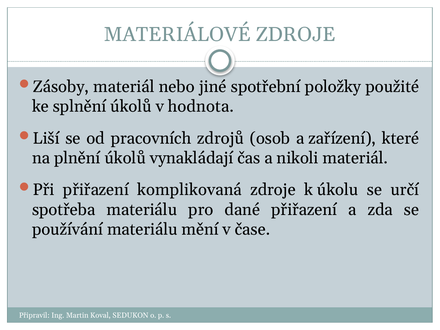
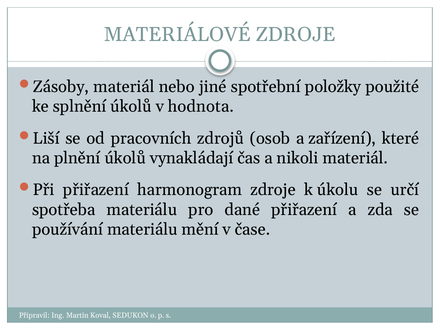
komplikovaná: komplikovaná -> harmonogram (190, 190)
